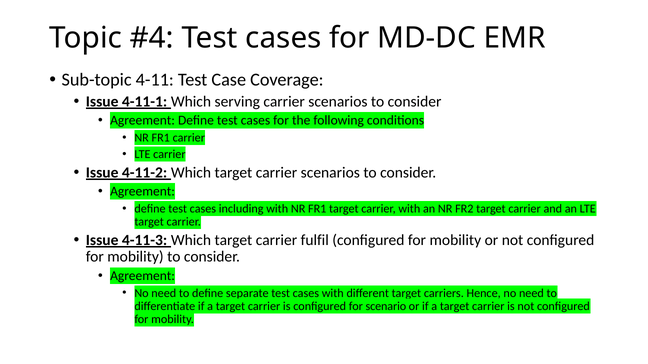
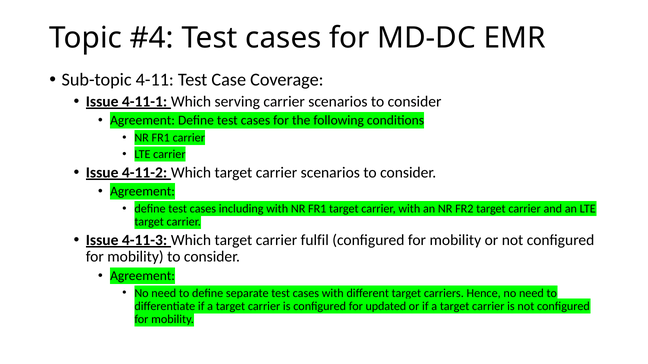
scenario: scenario -> updated (386, 307)
